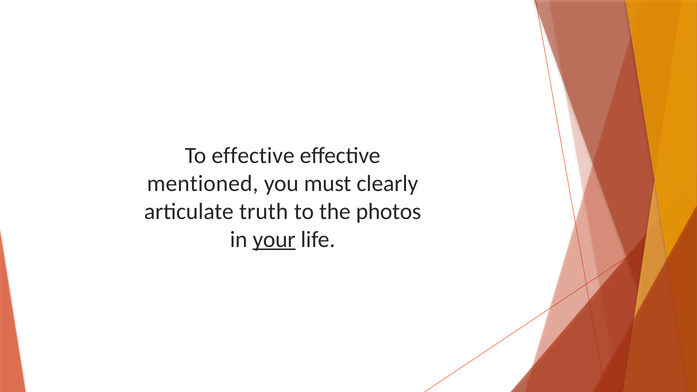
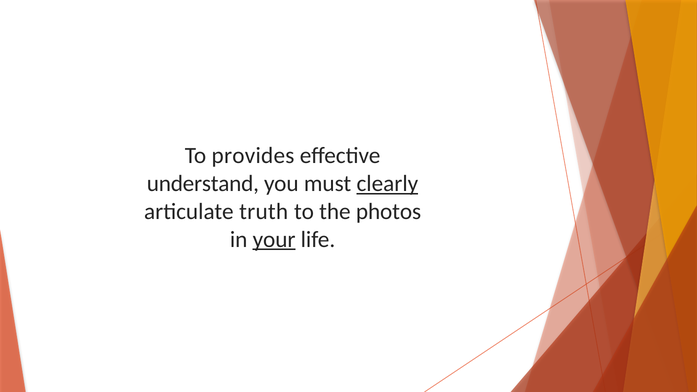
To effective: effective -> provides (253, 156)
mentioned: mentioned -> understand (203, 184)
clearly underline: none -> present (387, 184)
